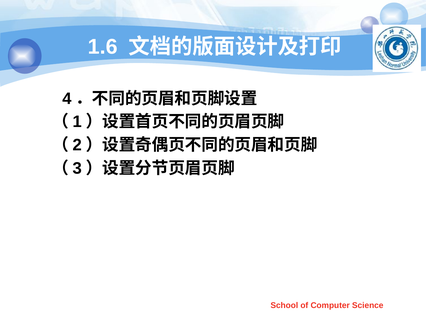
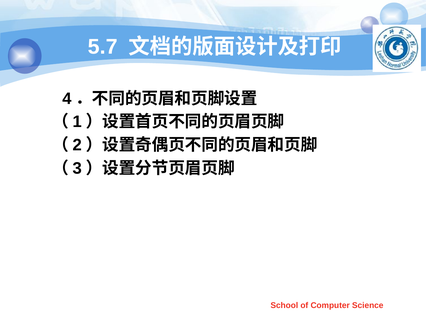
1.6: 1.6 -> 5.7 (103, 47)
